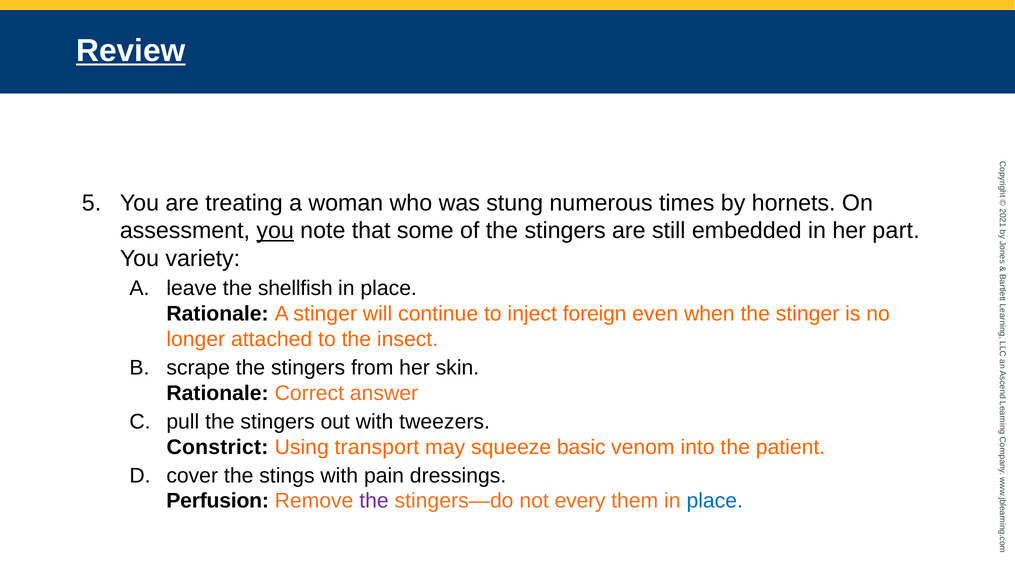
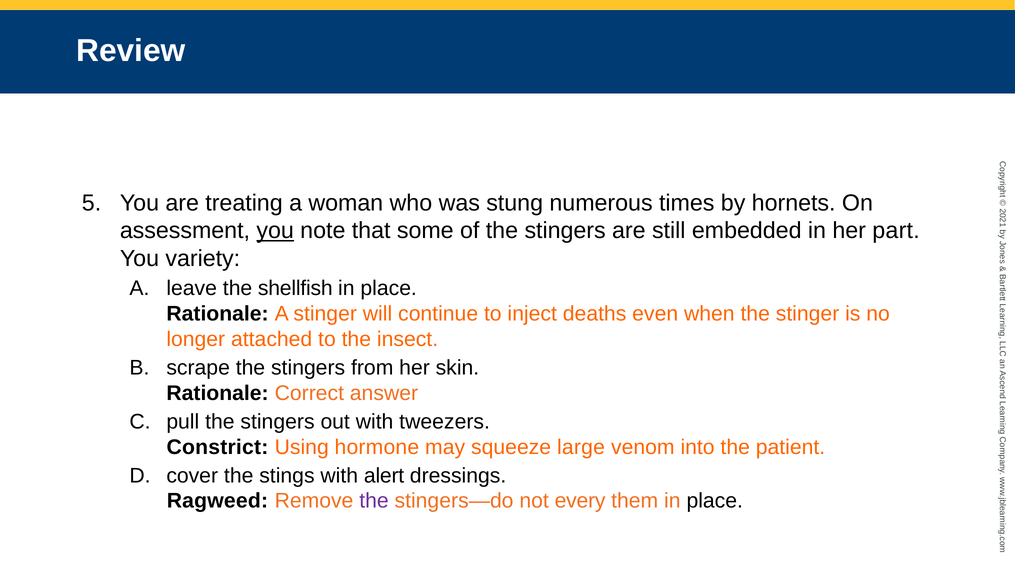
Review underline: present -> none (131, 51)
foreign: foreign -> deaths (595, 314)
transport: transport -> hormone (377, 447)
basic: basic -> large (581, 447)
pain: pain -> alert (384, 476)
Perfusion: Perfusion -> Ragweed (217, 501)
place colour: blue -> black (715, 501)
